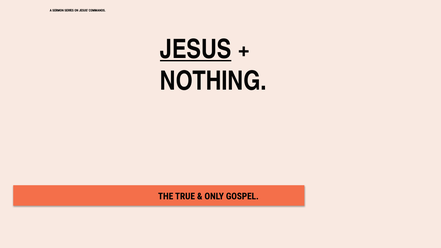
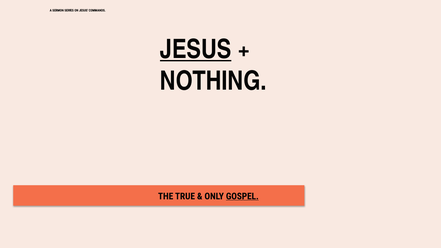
GOSPEL underline: none -> present (242, 196)
